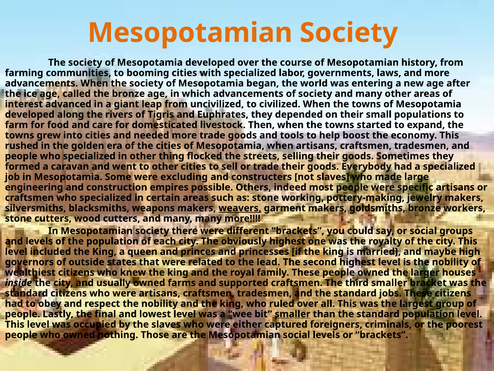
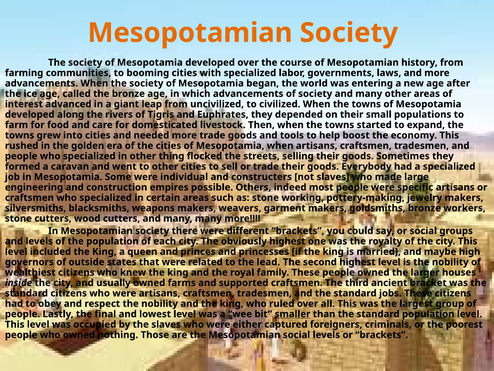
excluding: excluding -> individual (184, 177)
weavers underline: present -> none (240, 208)
third smaller: smaller -> ancient (389, 282)
